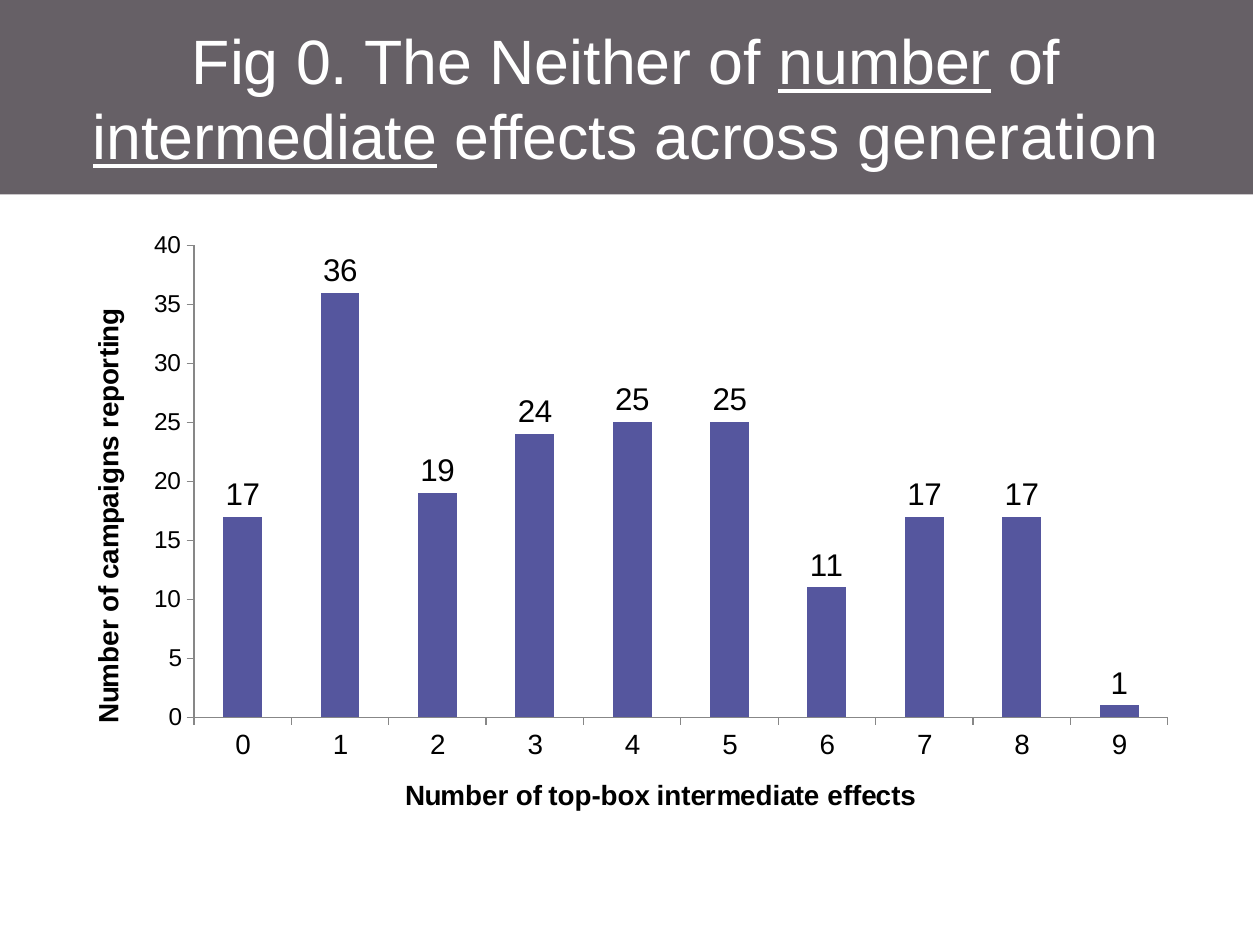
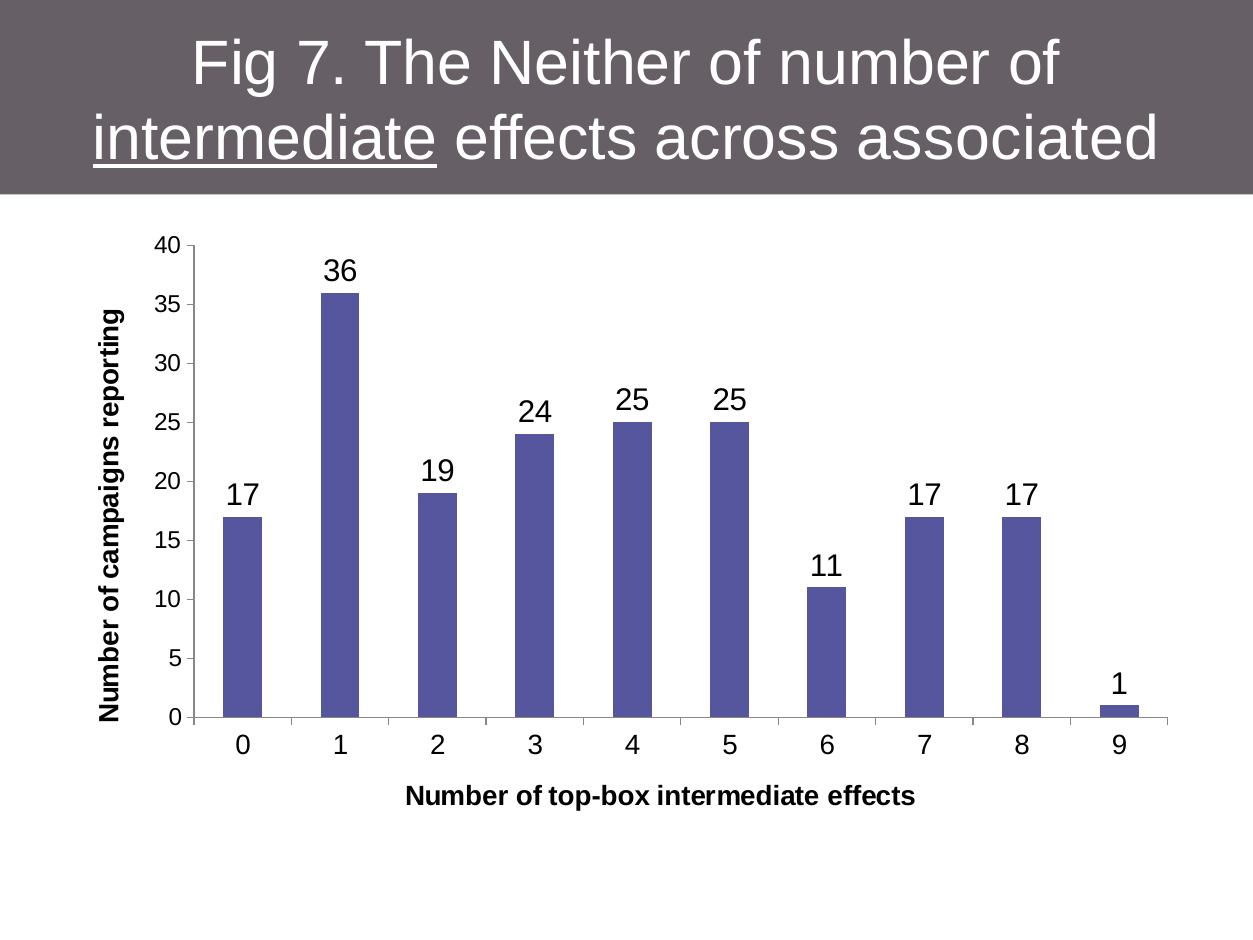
Fig 0: 0 -> 7 (322, 64)
number underline: present -> none (885, 64)
generation: generation -> associated (1008, 139)
